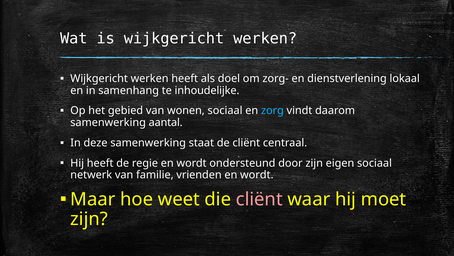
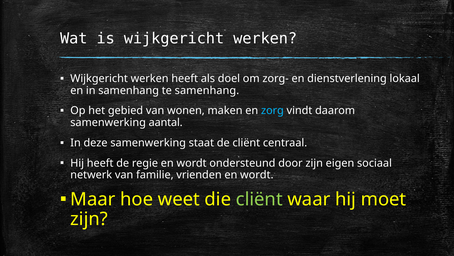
te inhoudelijke: inhoudelijke -> samenhang (207, 90)
wonen sociaal: sociaal -> maken (225, 110)
cliënt colour: pink -> light green (259, 199)
